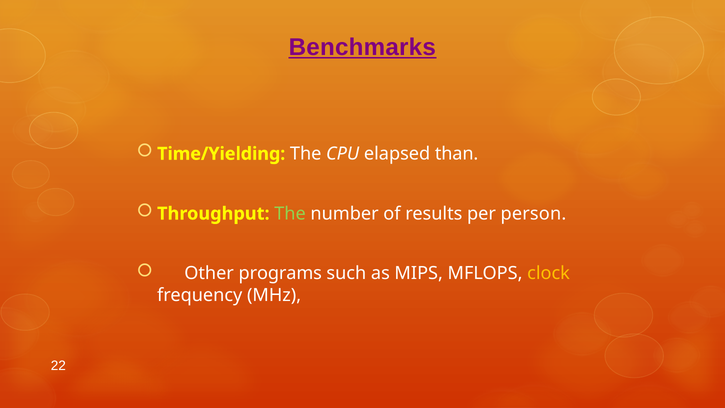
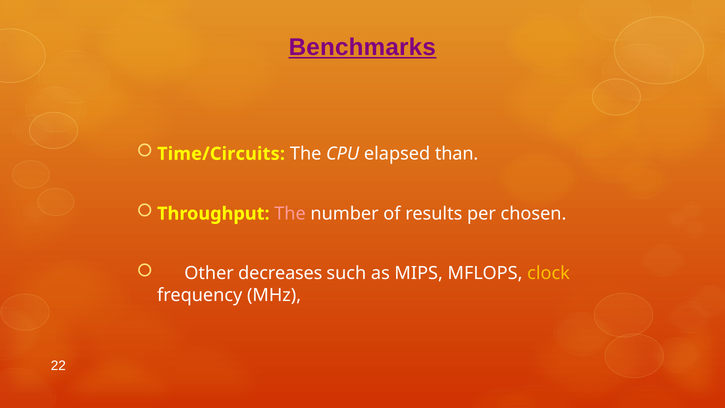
Time/Yielding: Time/Yielding -> Time/Circuits (221, 154)
The colour: light green -> pink (290, 214)
person: person -> chosen (534, 214)
programs: programs -> decreases (280, 273)
